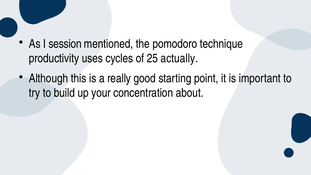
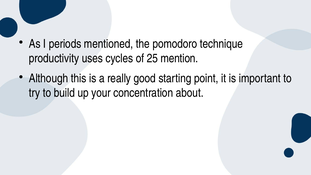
session: session -> periods (65, 44)
actually: actually -> mention (179, 58)
